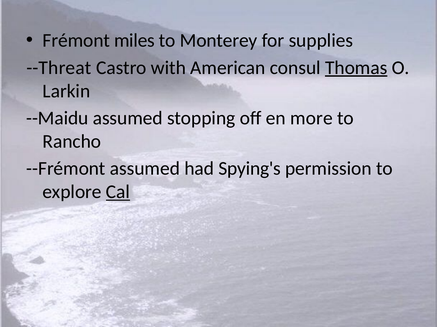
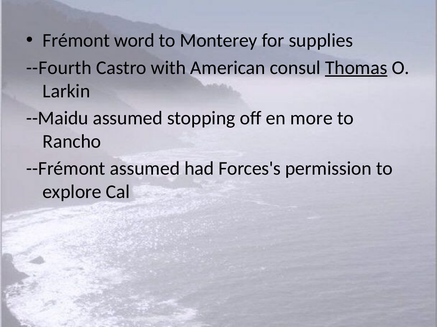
miles: miles -> word (134, 41)
--Threat: --Threat -> --Fourth (59, 68)
Spying's: Spying's -> Forces's (250, 169)
Cal underline: present -> none (118, 192)
